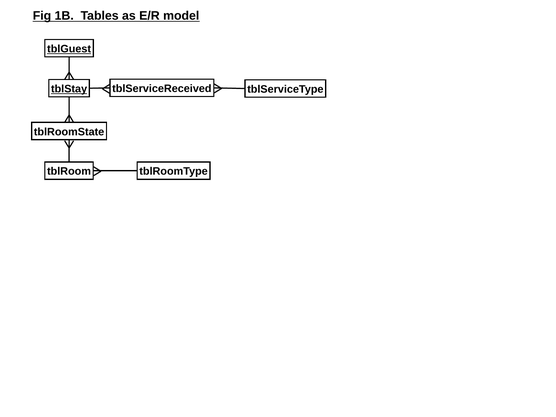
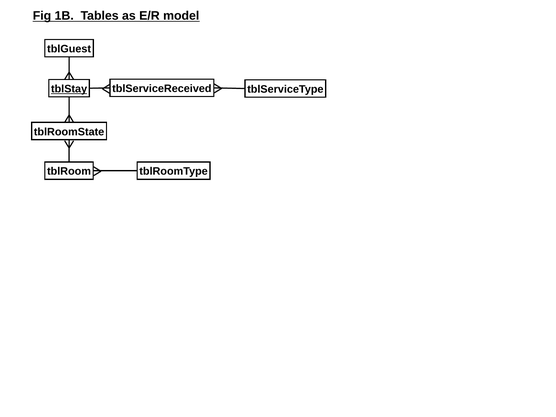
tblGuest underline: present -> none (69, 49)
